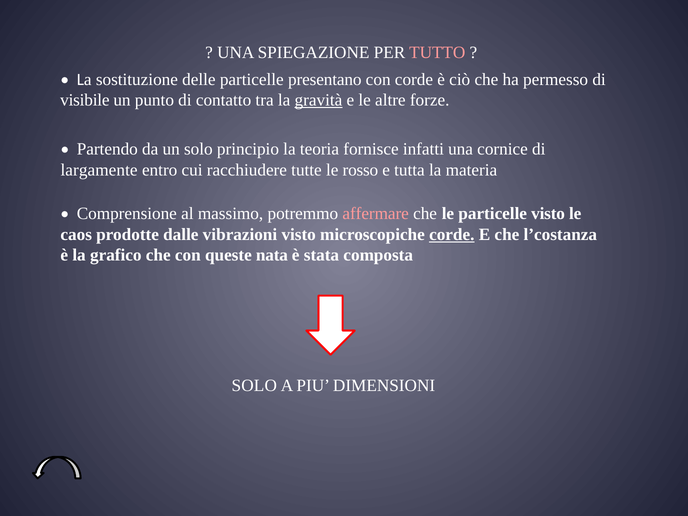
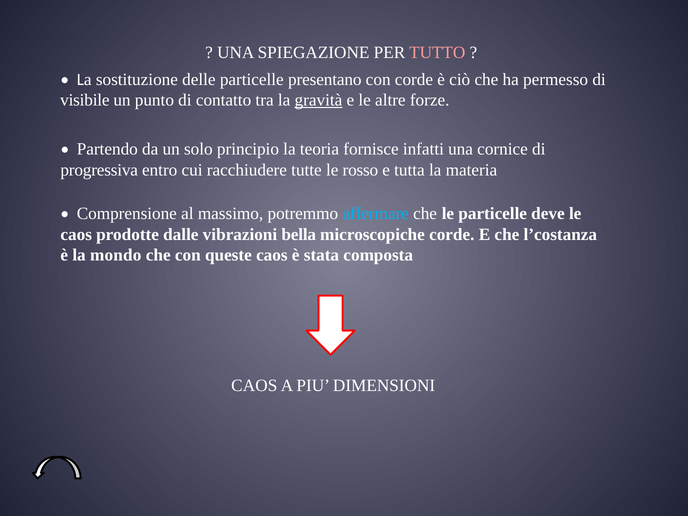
largamente: largamente -> progressiva (99, 170)
affermare colour: pink -> light blue (376, 214)
particelle visto: visto -> deve (548, 214)
vibrazioni visto: visto -> bella (299, 234)
corde underline: present -> none (452, 234)
grafico: grafico -> mondo (116, 255)
queste nata: nata -> caos (272, 255)
SOLO: SOLO -> CAOS (254, 386)
